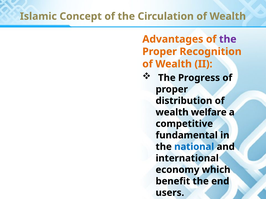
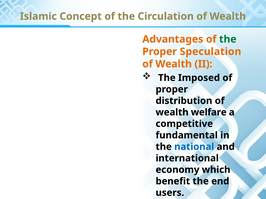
the colour: purple -> green (228, 39)
Recognition: Recognition -> Speculation (210, 52)
Progress: Progress -> Imposed (199, 78)
